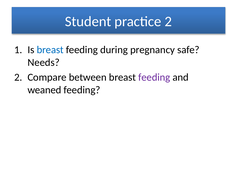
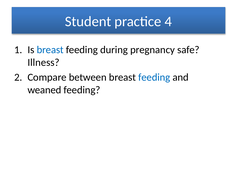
practice 2: 2 -> 4 (168, 21)
Needs: Needs -> Illness (44, 62)
feeding colour: purple -> blue (154, 77)
